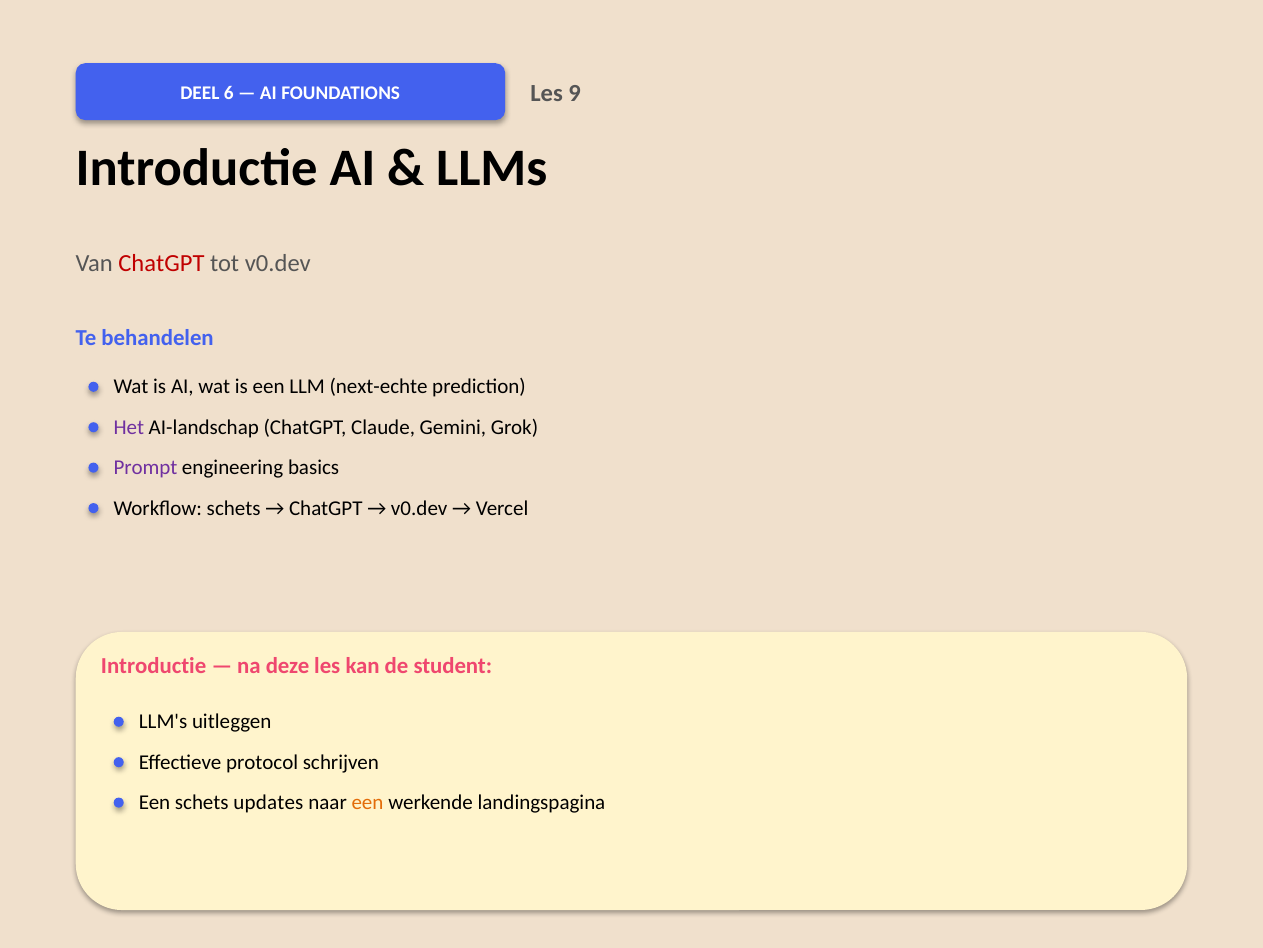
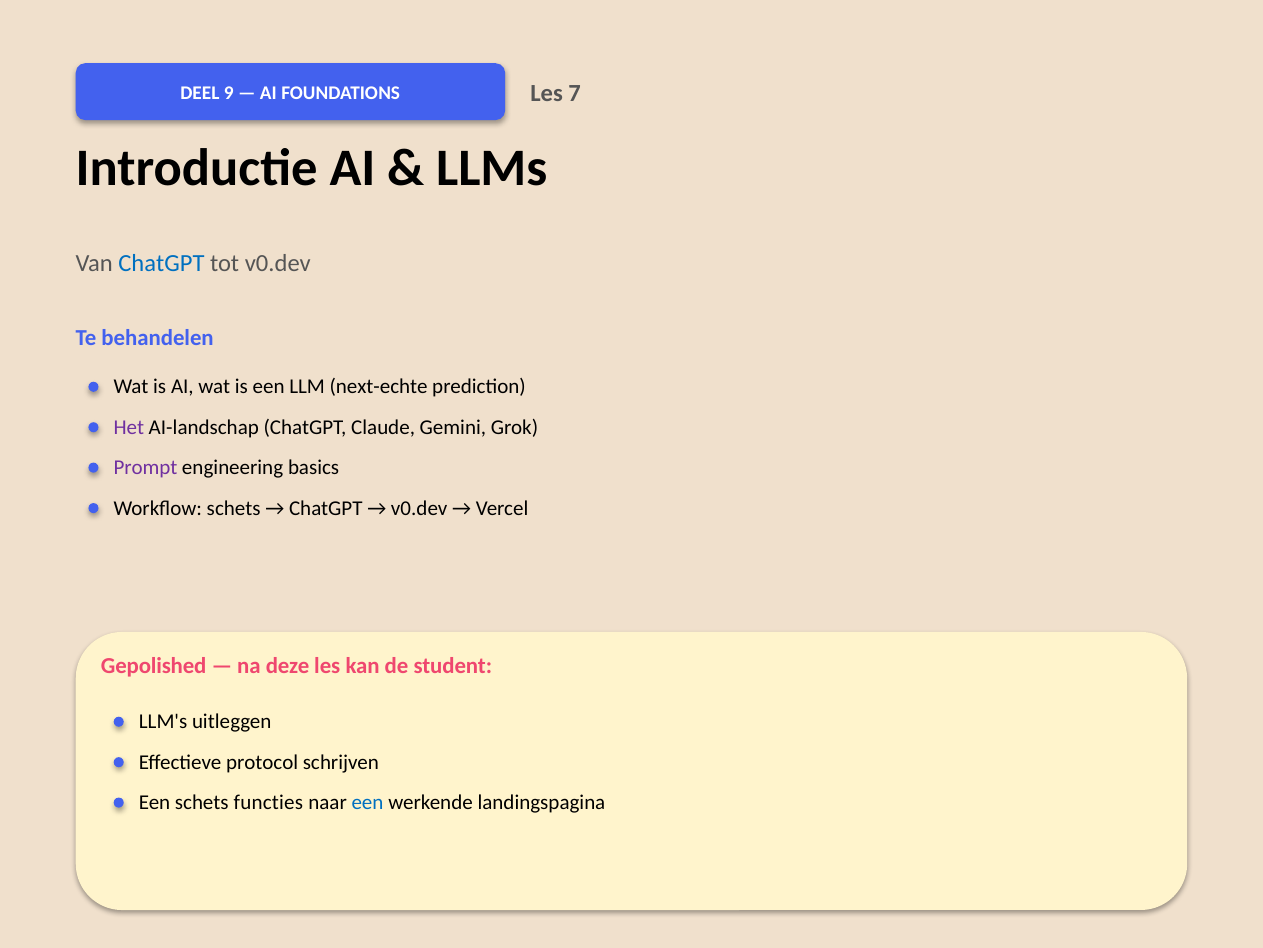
6: 6 -> 9 (229, 93)
9: 9 -> 7 (575, 93)
ChatGPT colour: red -> blue (161, 263)
Introductie: Introductie -> Gepolished (154, 666)
updates: updates -> functies (268, 802)
een colour: orange -> blue (368, 802)
